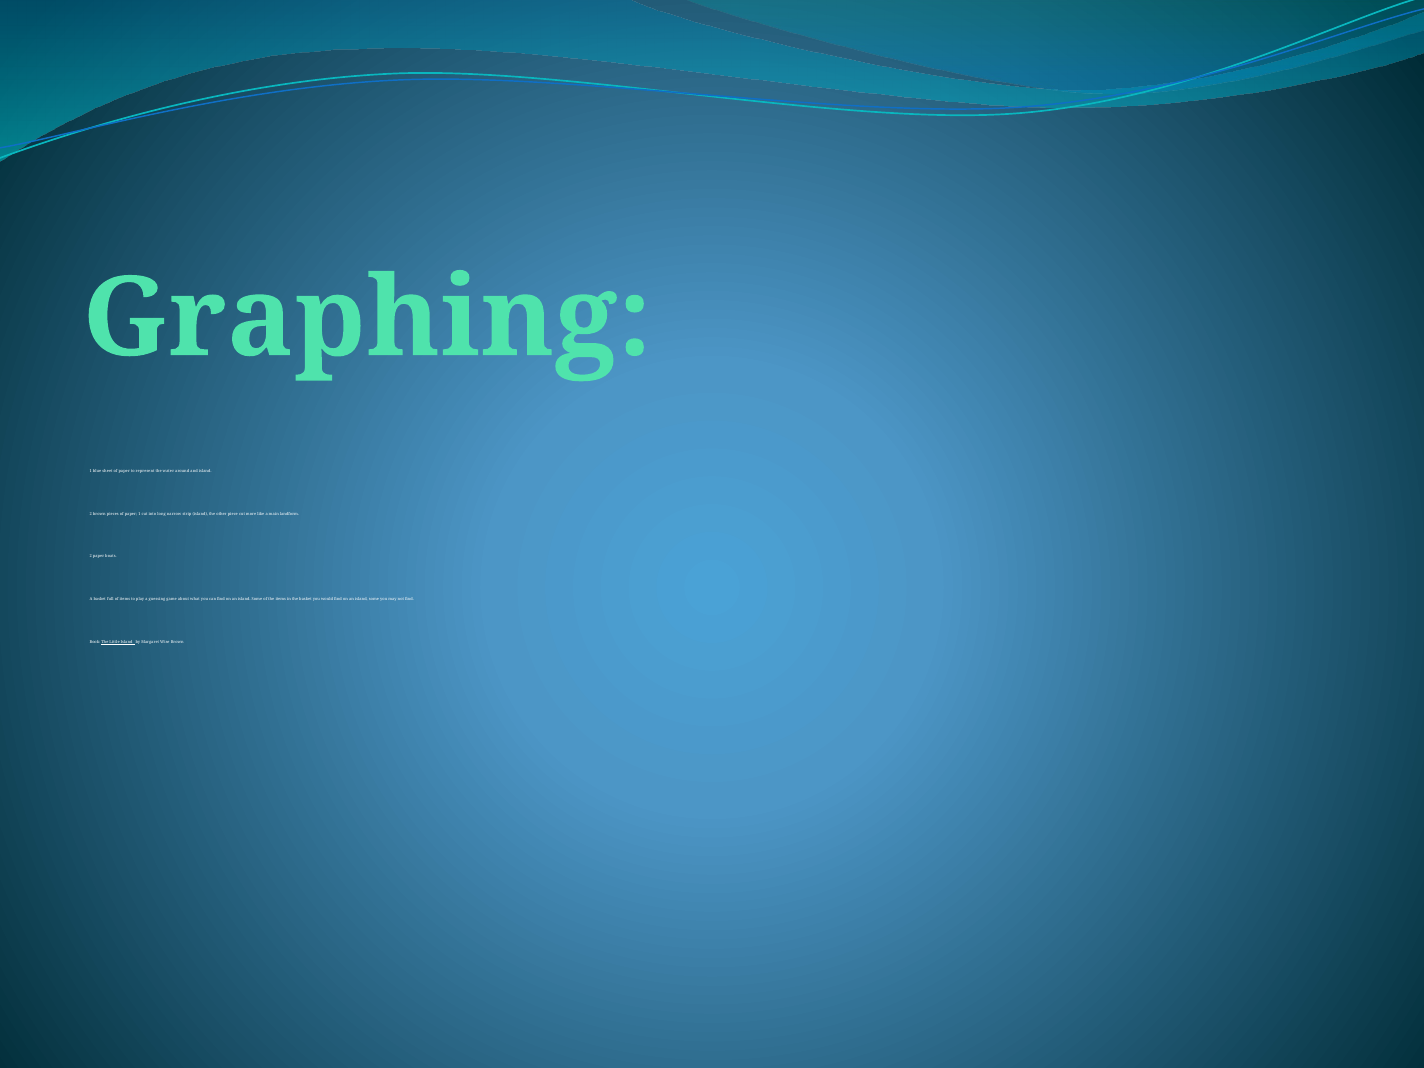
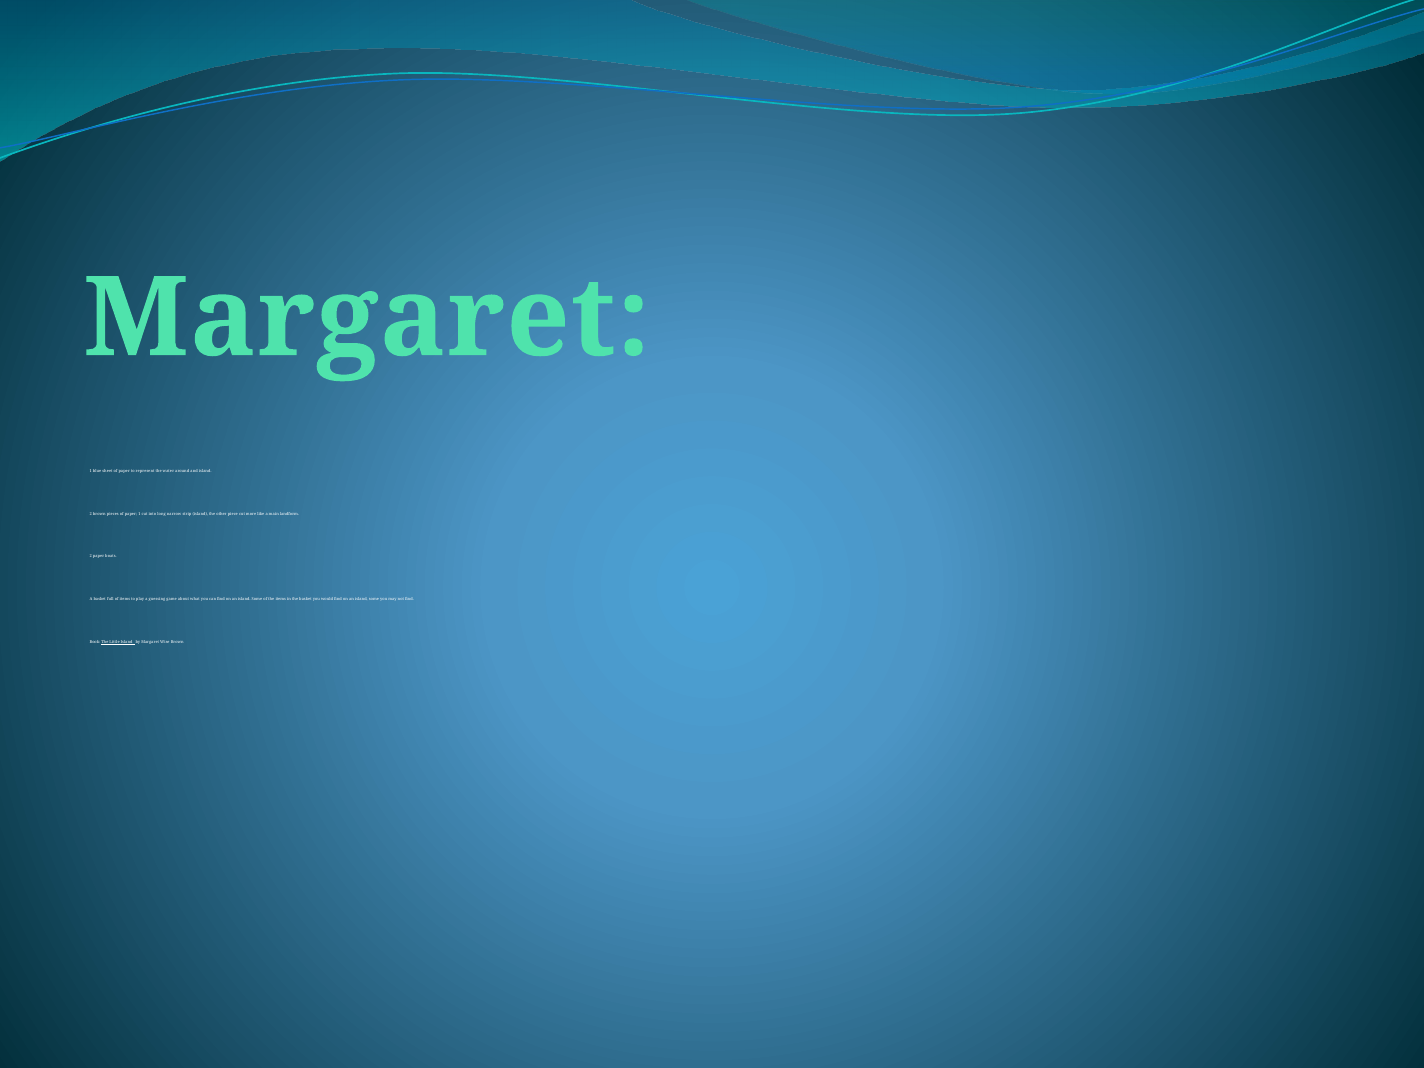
Graphing: Graphing -> Margaret (367, 319)
